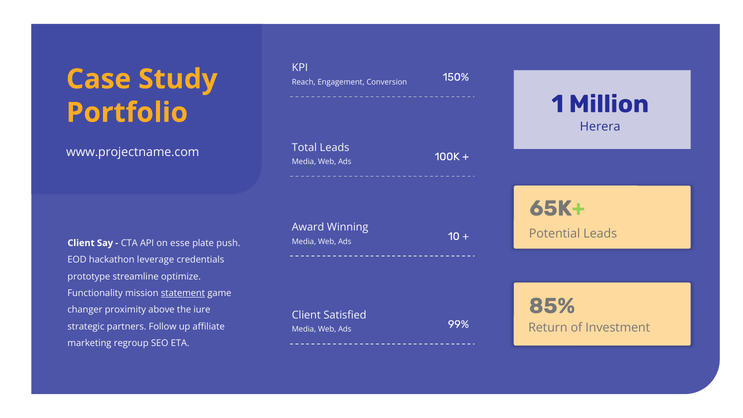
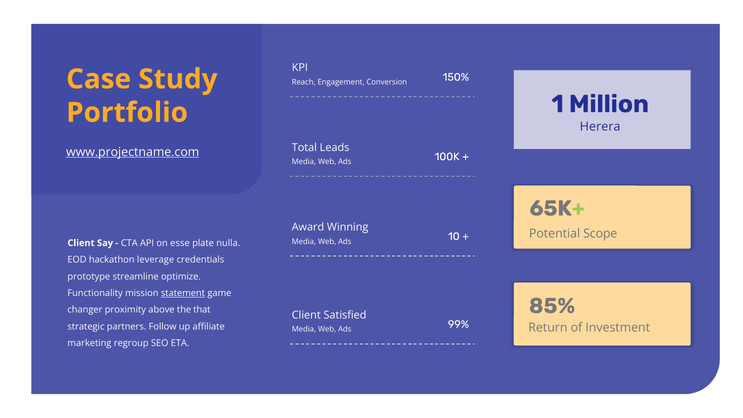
www.projectname.com underline: none -> present (133, 152)
Potential Leads: Leads -> Scope (600, 234)
push: push -> nulla (228, 243)
iure: iure -> that (202, 310)
